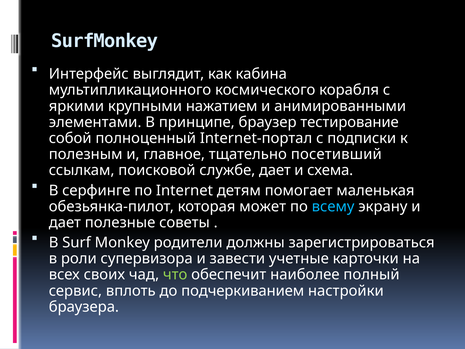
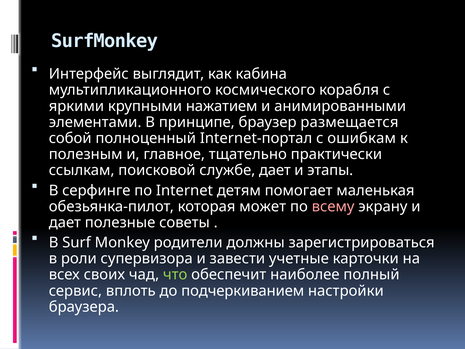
тестирование: тестирование -> размещается (349, 122)
подписки: подписки -> ошибкам (362, 138)
посетивший: посетивший -> практически (336, 154)
схема: схема -> этапы (330, 170)
всему colour: light blue -> pink (333, 206)
